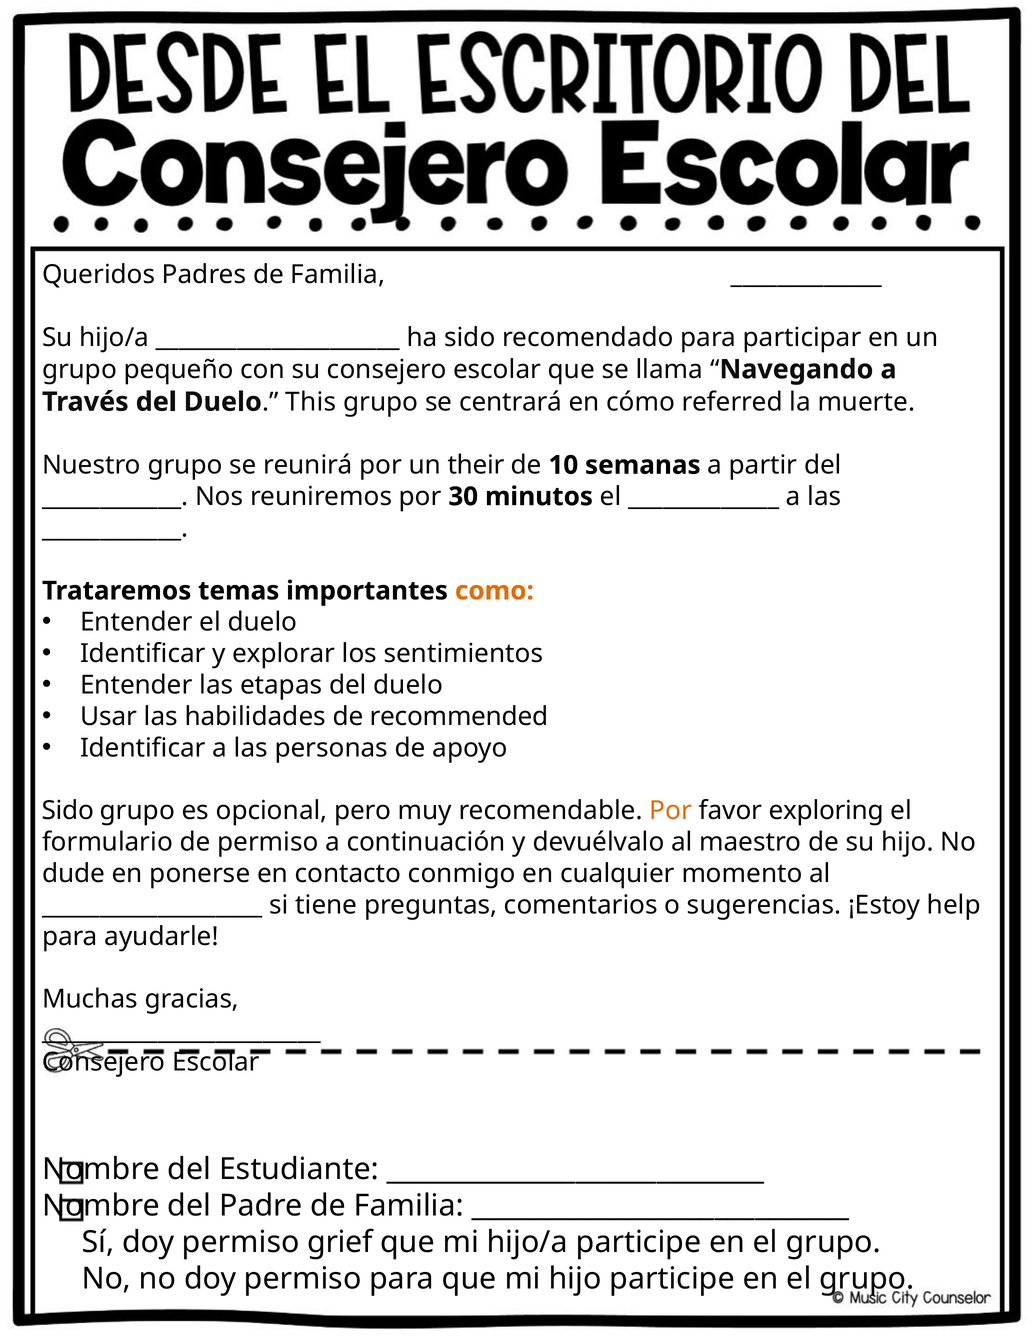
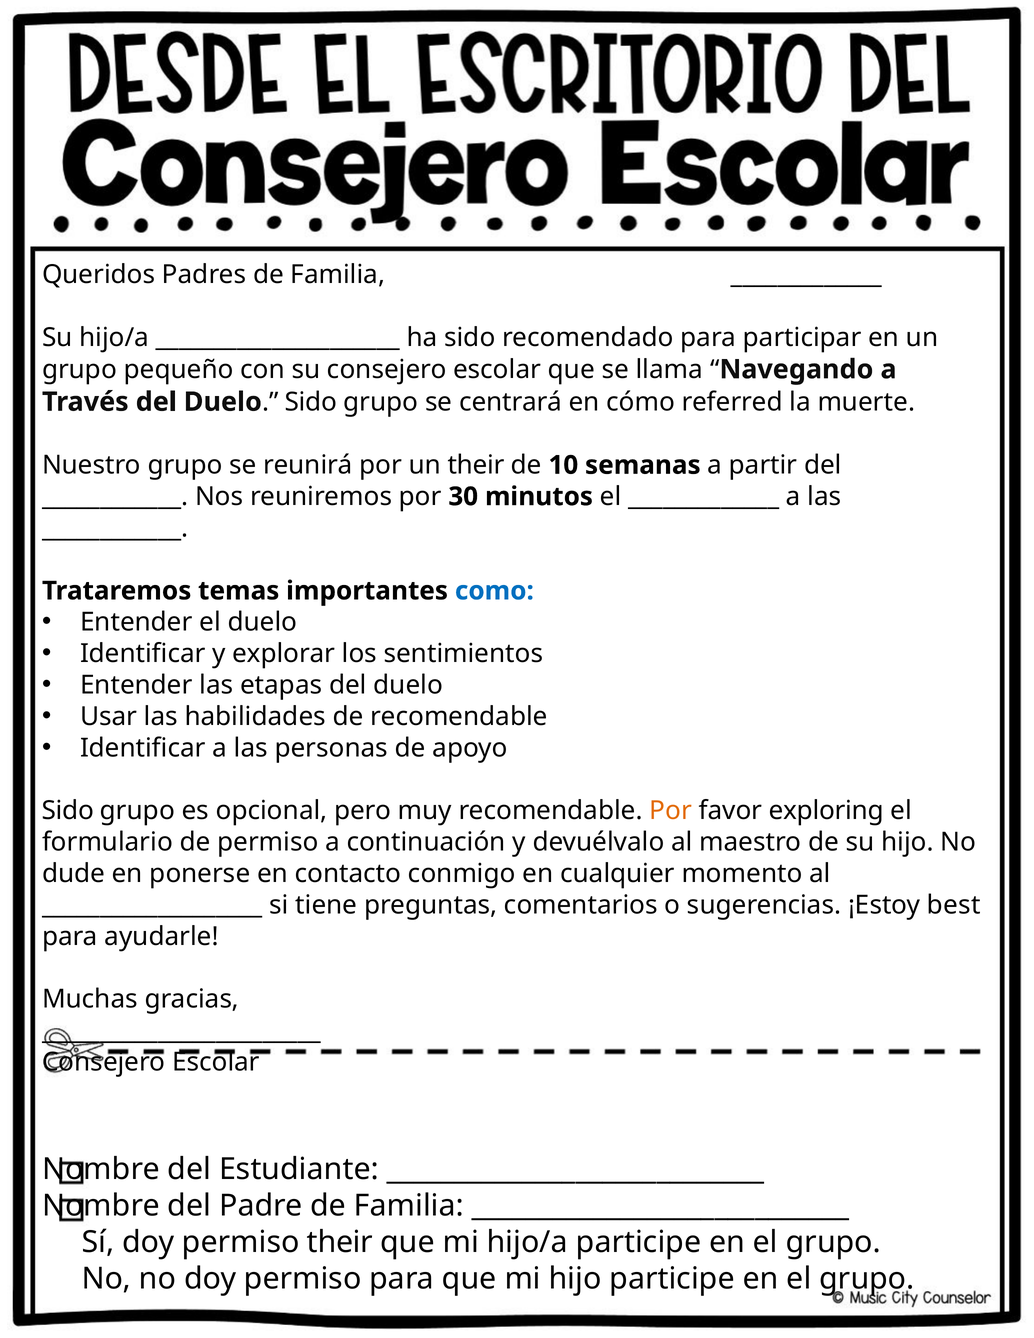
Duelo This: This -> Sido (311, 402)
como colour: orange -> blue (494, 591)
de recommended: recommended -> recomendable (459, 717)
help: help -> best (954, 905)
permiso grief: grief -> their (340, 1242)
